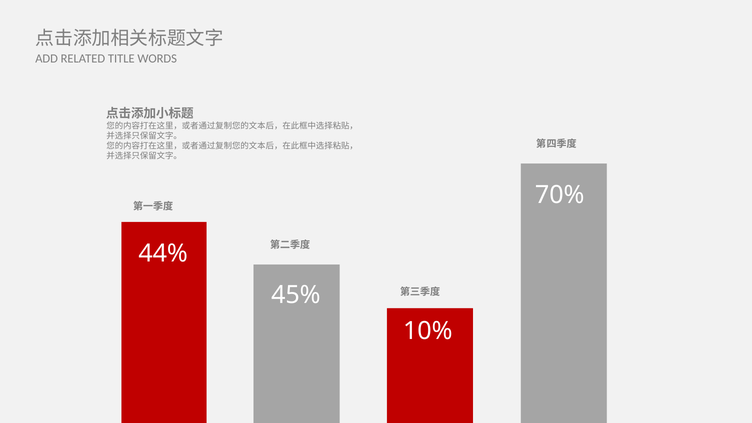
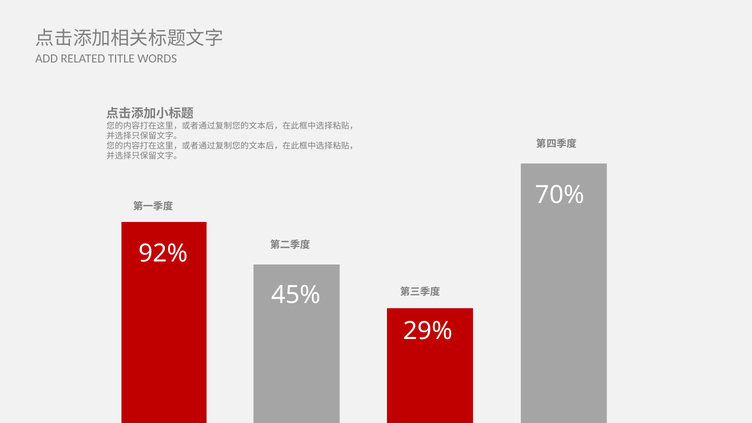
44%: 44% -> 92% (163, 253)
10%: 10% -> 29% (428, 331)
